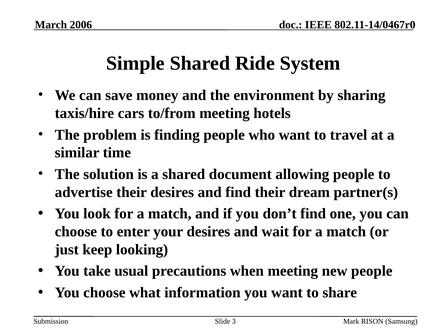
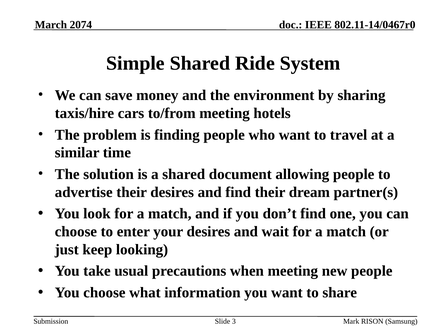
2006: 2006 -> 2074 (81, 25)
